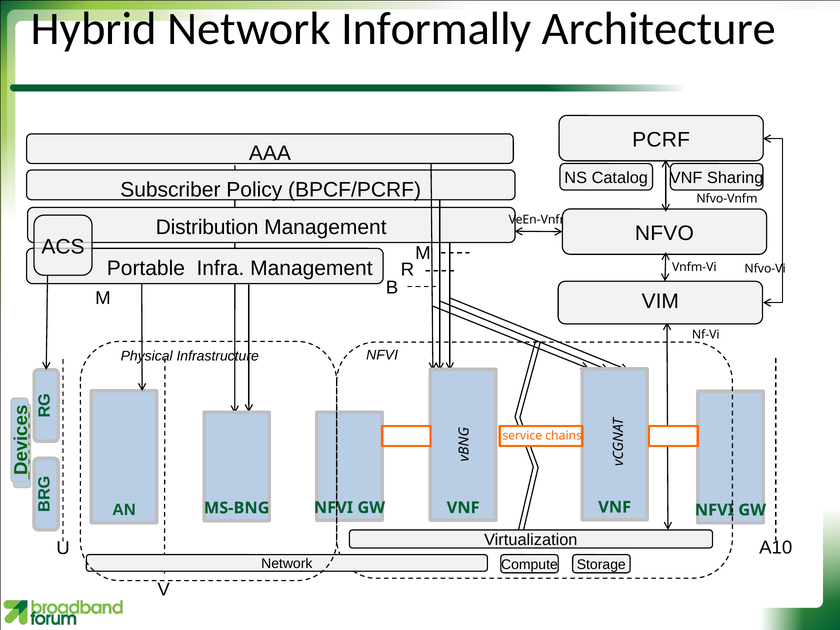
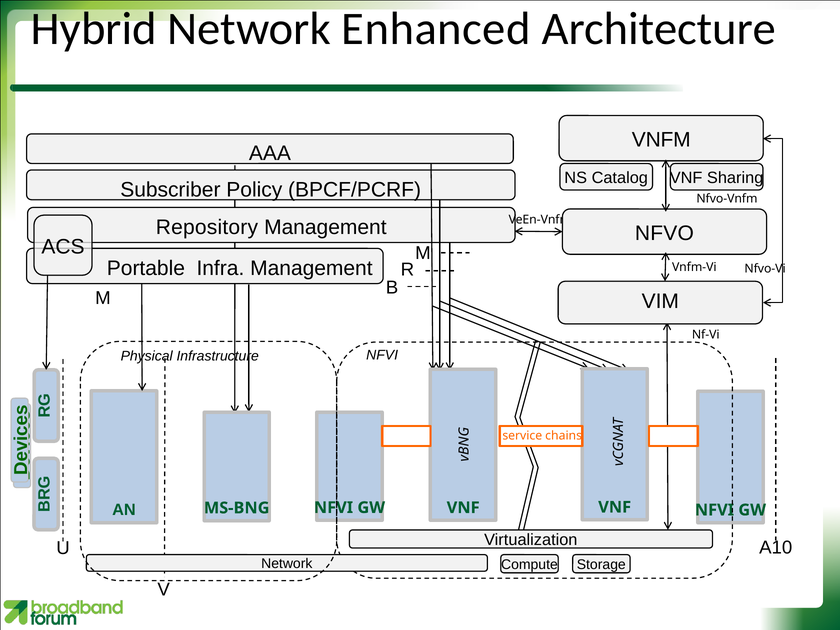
Informally: Informally -> Enhanced (436, 29)
PCRF: PCRF -> VNFM (661, 140)
Distribution: Distribution -> Repository (207, 227)
